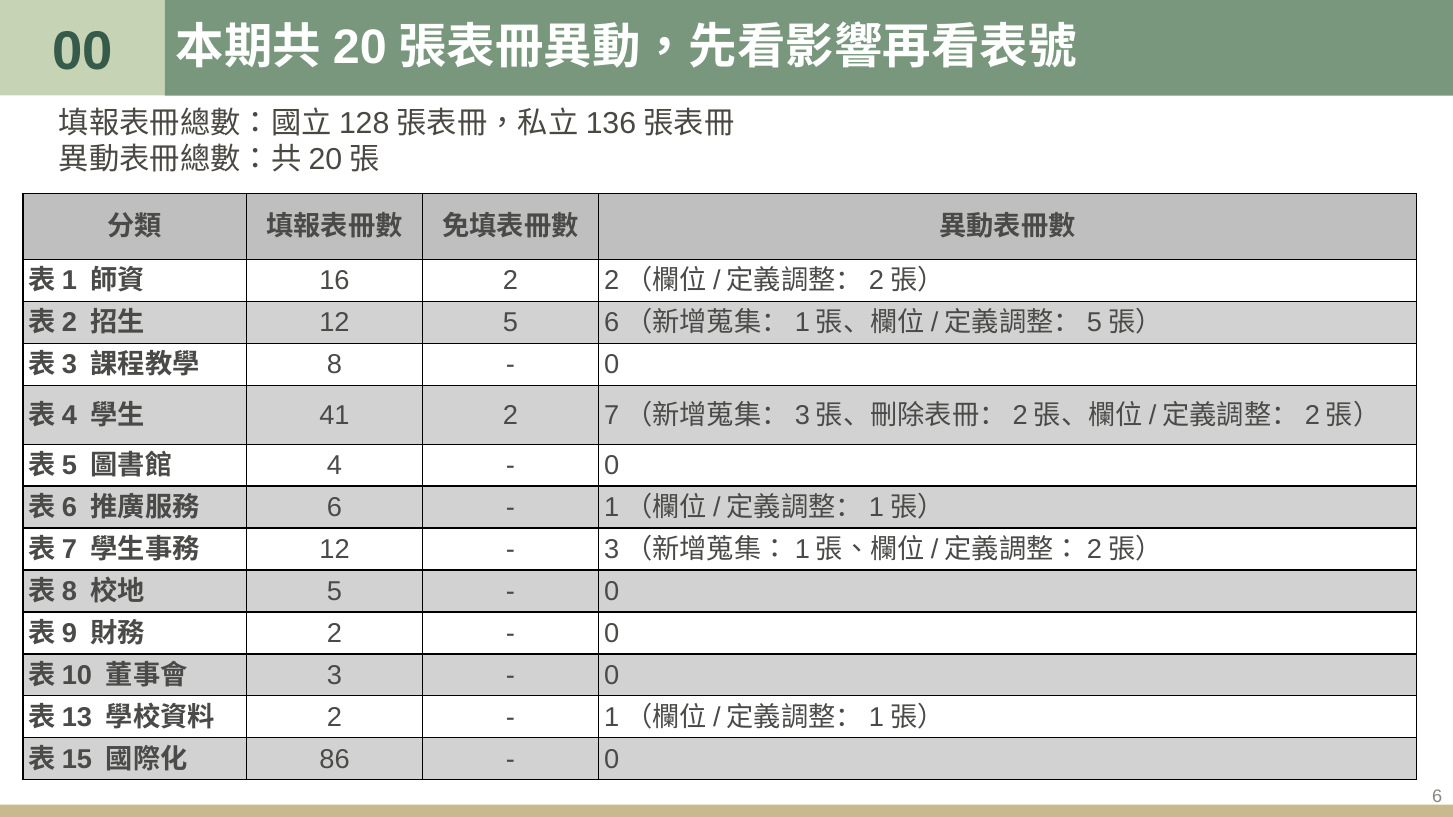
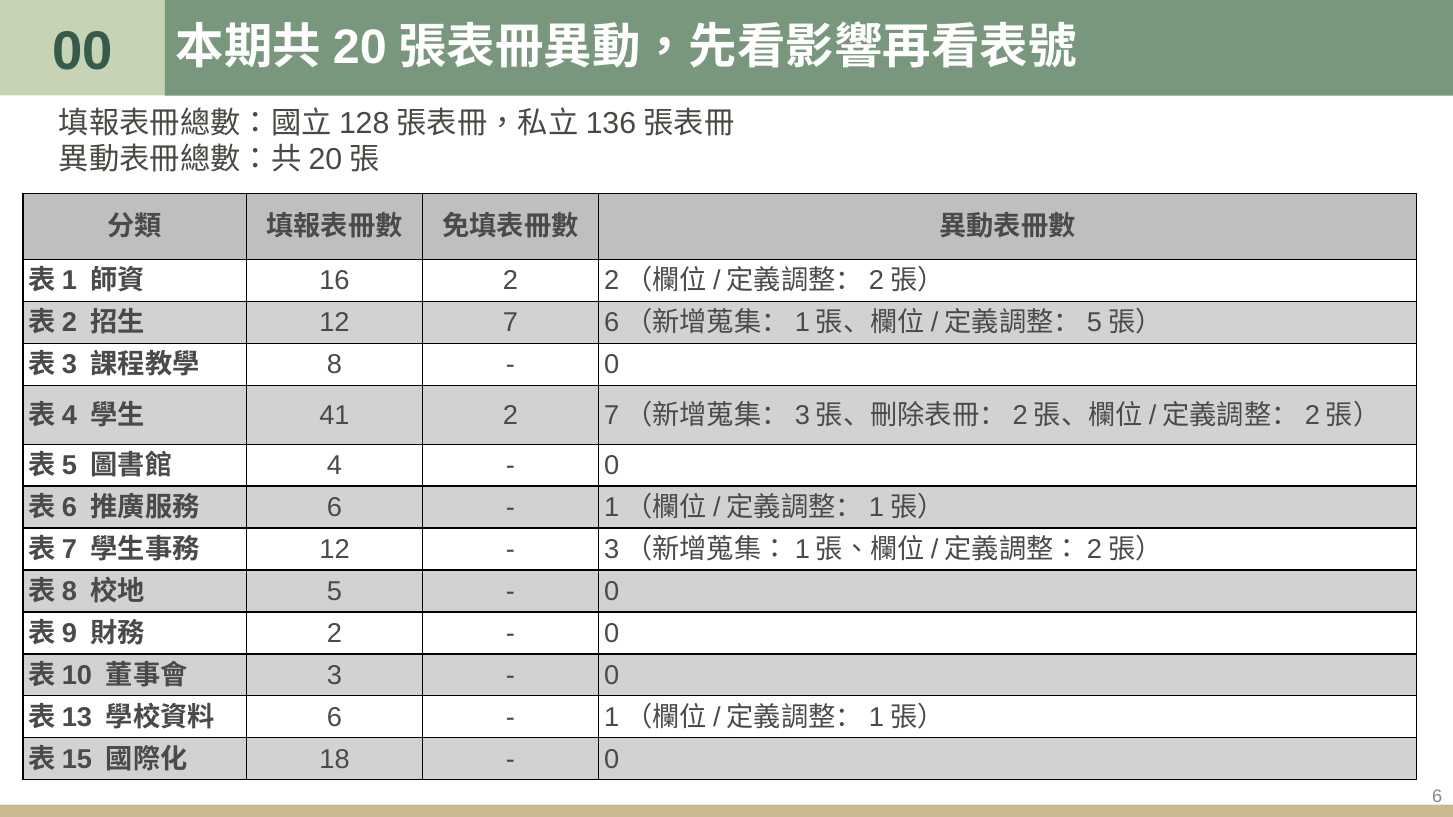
12 5: 5 -> 7 (510, 323)
2: 2 -> 6 (335, 718)
86: 86 -> 18 (335, 759)
